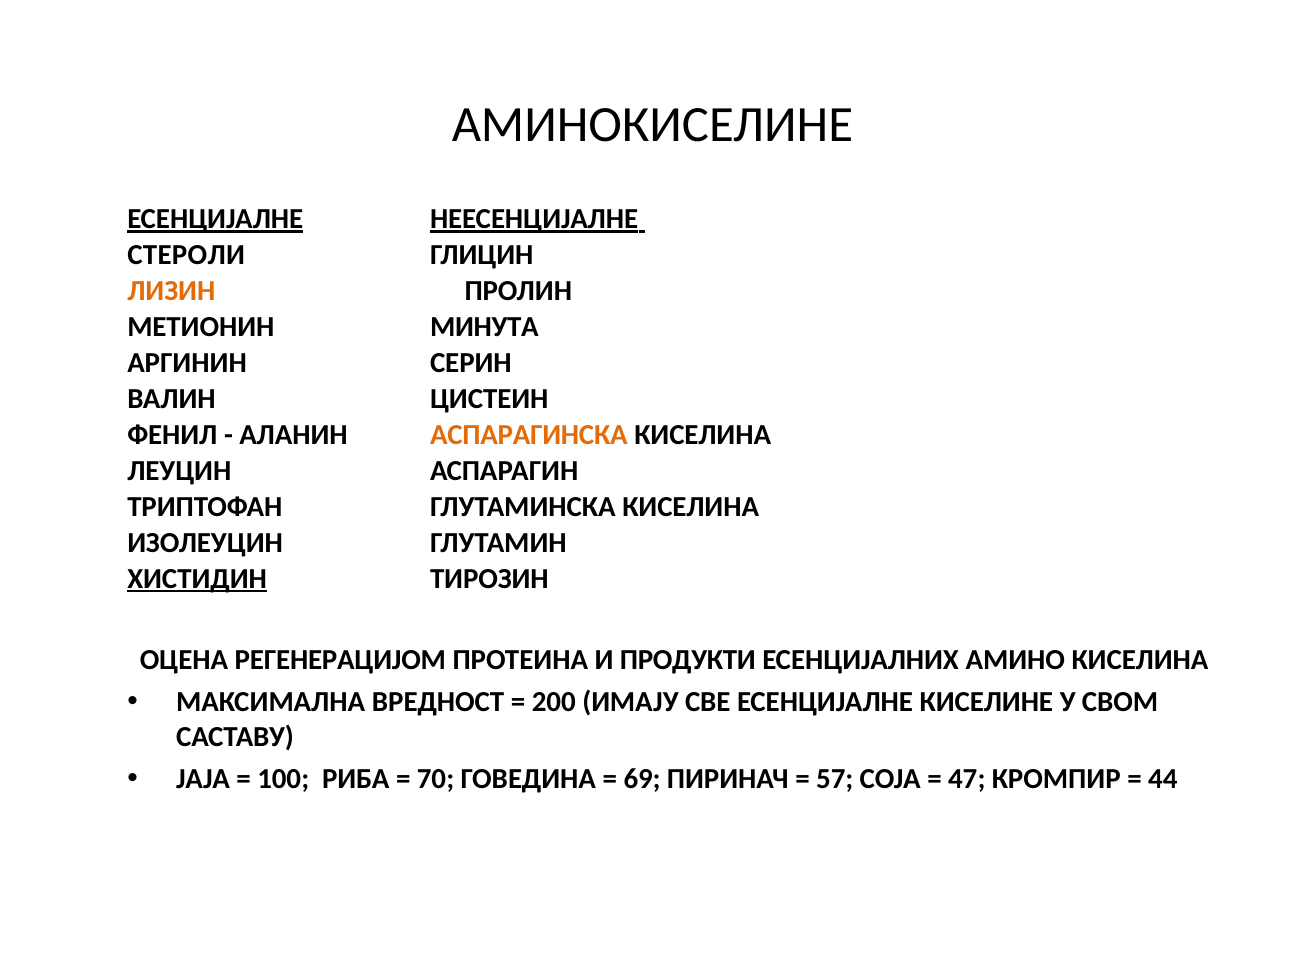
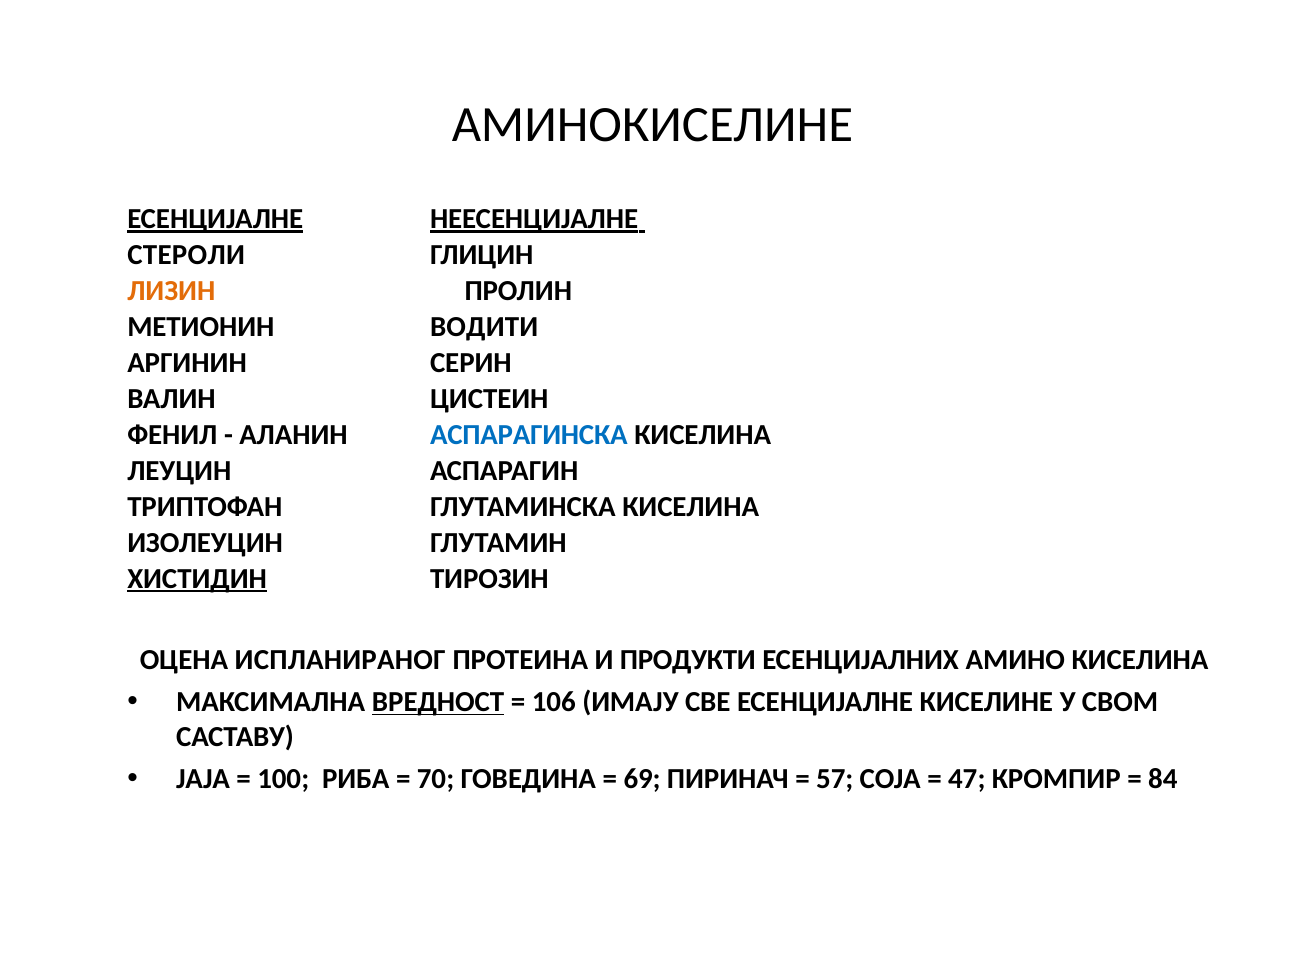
МИНУТА: МИНУТА -> ВОДИТИ (484, 327)
АСПАРАГИНСКА colour: orange -> blue (529, 435)
РЕГЕНЕРАЦИЈОМ: РЕГЕНЕРАЦИЈОМ -> ИСПЛАНИРАНОГ (340, 660)
ВРЕДНОСТ underline: none -> present (438, 702)
200: 200 -> 106 (554, 702)
44: 44 -> 84 (1163, 779)
